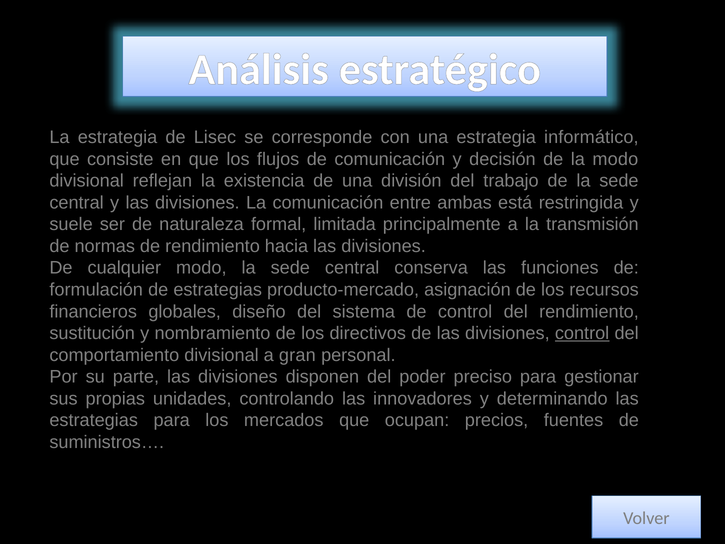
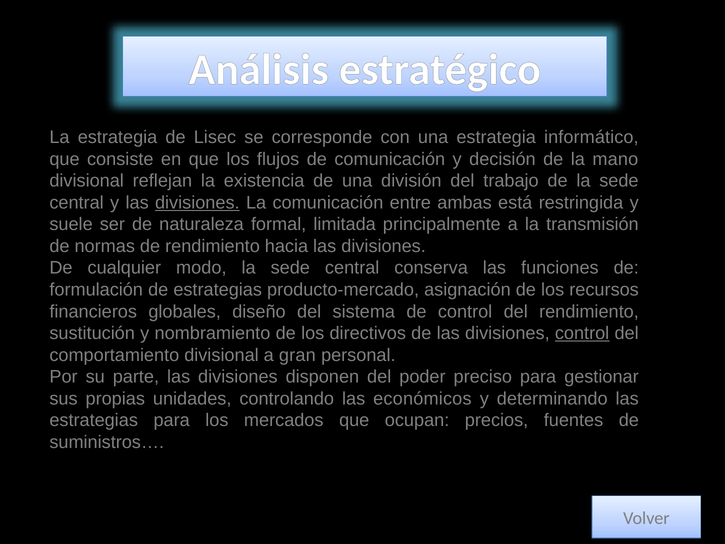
la modo: modo -> mano (615, 159)
divisiones underline: none -> present (197, 203)
innovadores: innovadores -> económicos (422, 398)
